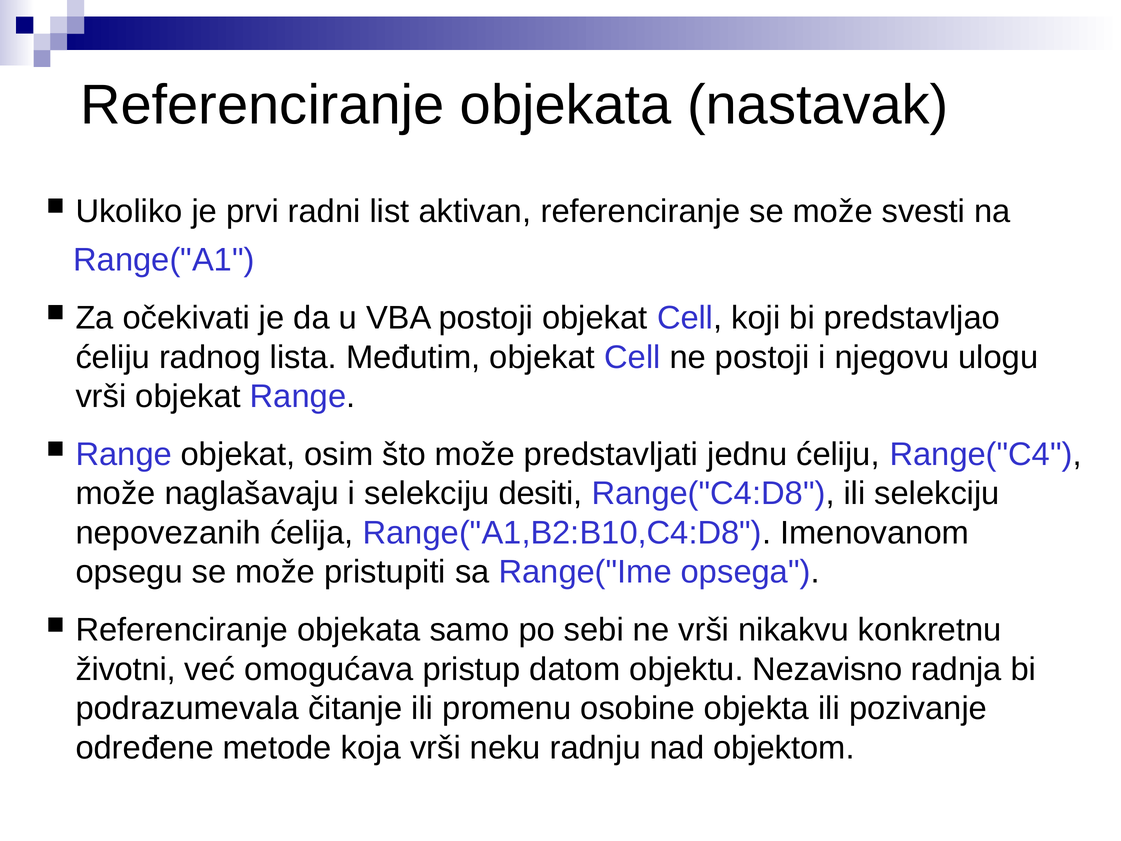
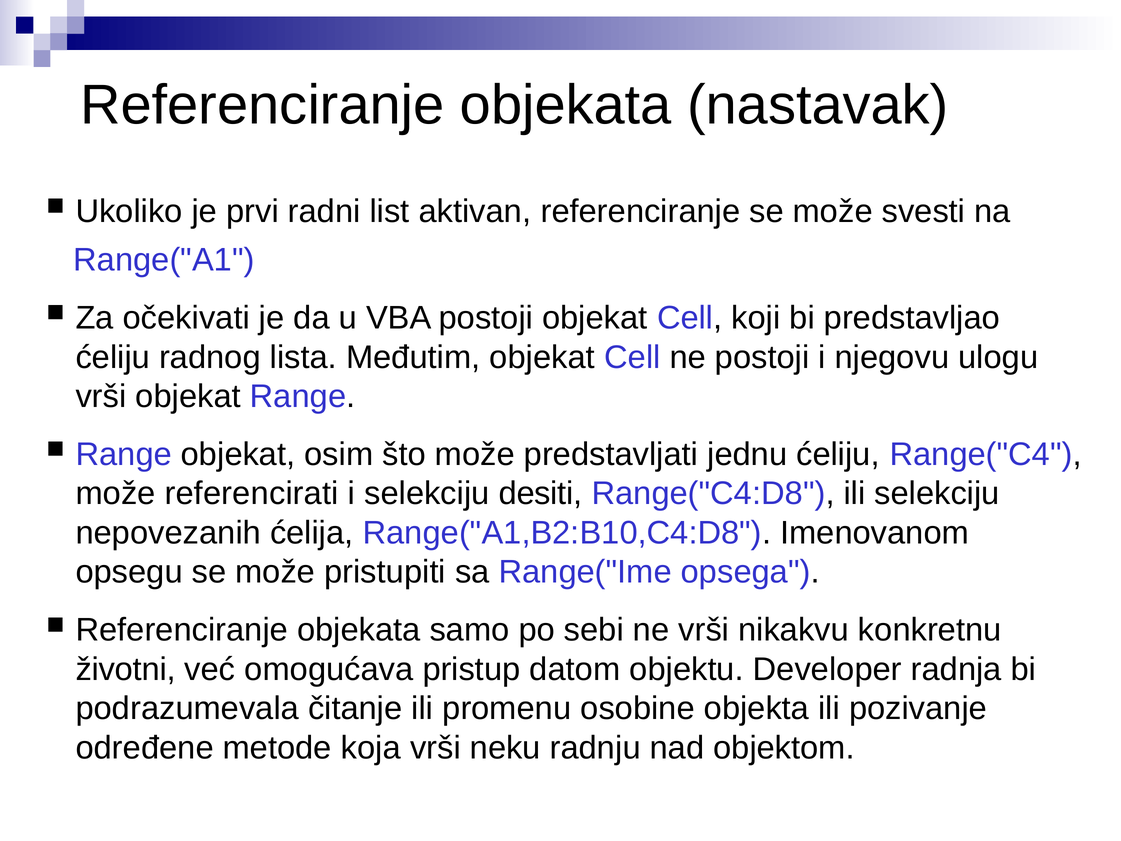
naglašavaju: naglašavaju -> referencirati (252, 494)
Nezavisno: Nezavisno -> Developer (827, 669)
